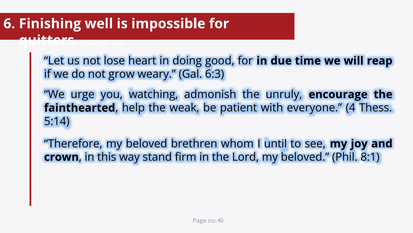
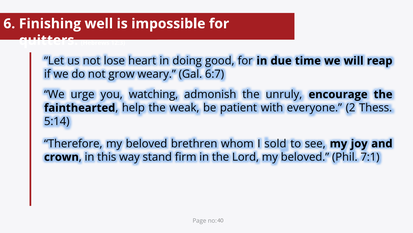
6:3: 6:3 -> 6:7 (215, 74)
everyone 4: 4 -> 2 (351, 108)
until: until -> sold (275, 144)
8:1: 8:1 -> 7:1 (370, 157)
